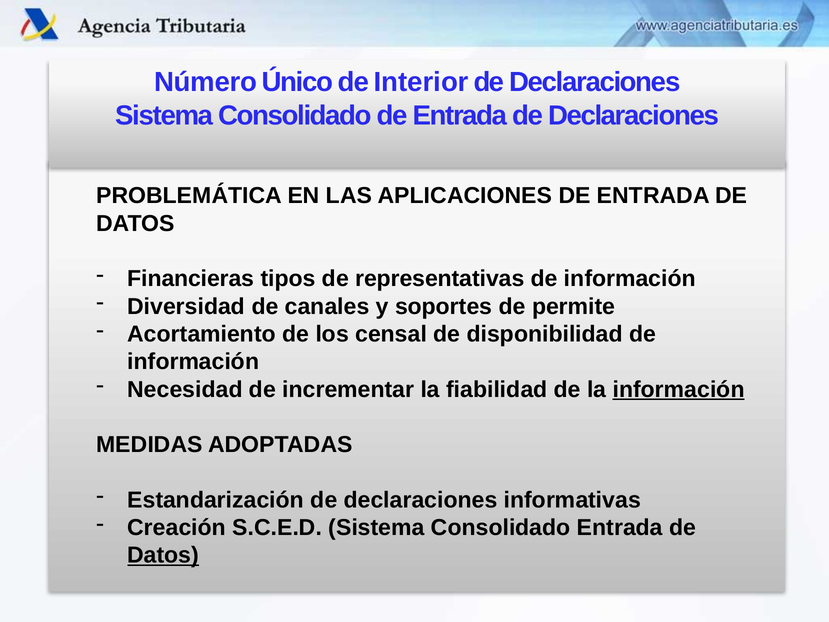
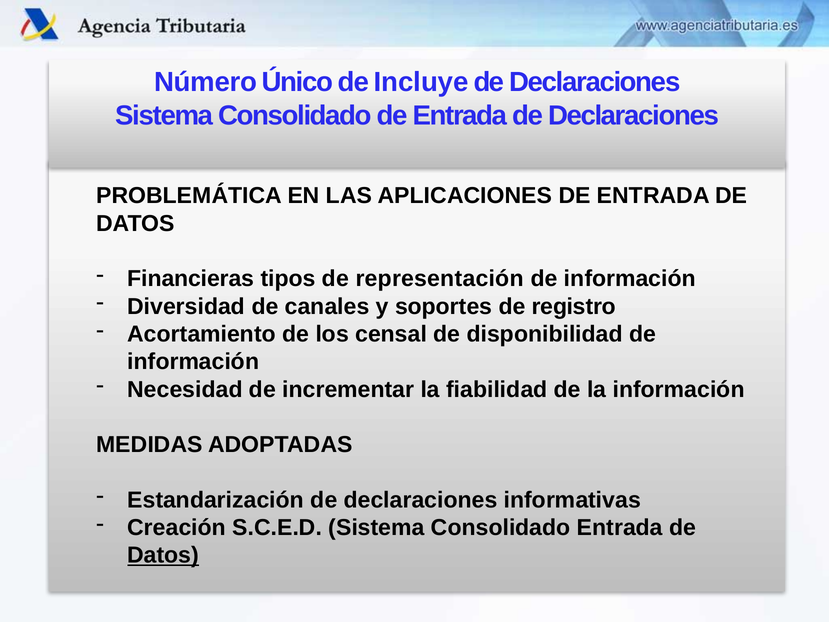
Interior: Interior -> Incluye (421, 82)
representativas: representativas -> representación (440, 279)
permite: permite -> registro (574, 306)
información underline: present -> none (679, 389)
